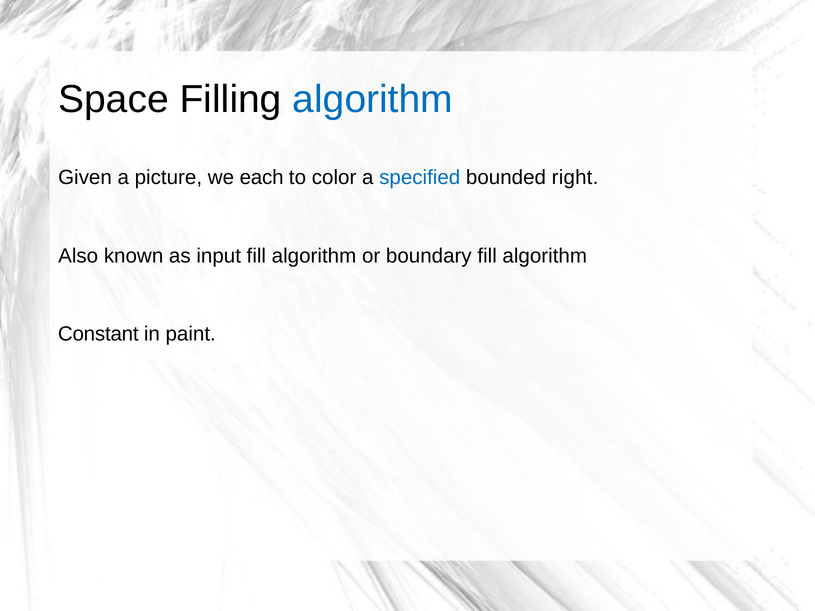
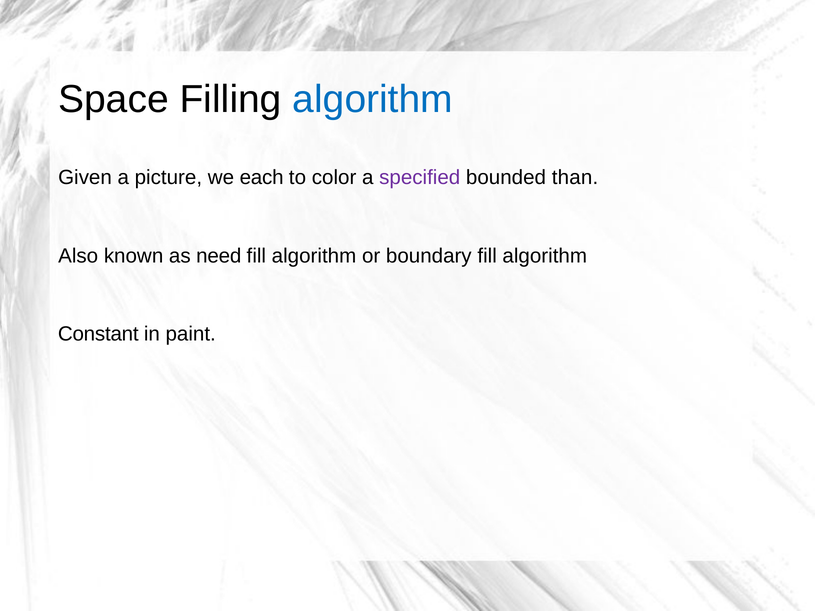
specified colour: blue -> purple (420, 178)
right: right -> than (575, 178)
input: input -> need (219, 256)
